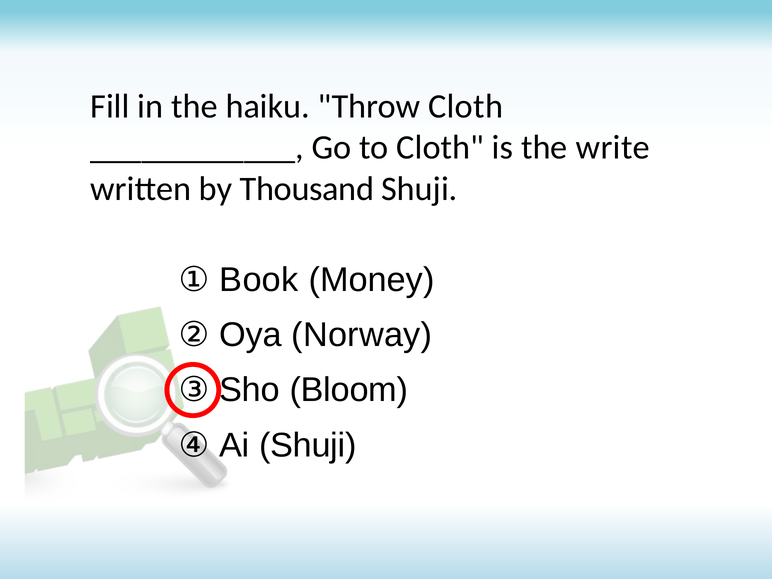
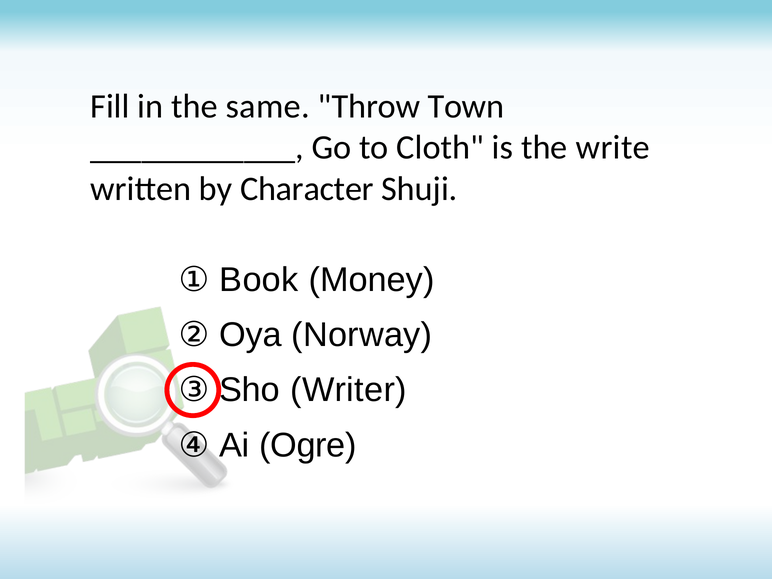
haiku: haiku -> same (268, 106)
Throw Cloth: Cloth -> Town (466, 106)
Thousand: Thousand -> Character (307, 189)
Bloom: Bloom -> Writer (349, 390)
Ai Shuji: Shuji -> Ogre (308, 445)
